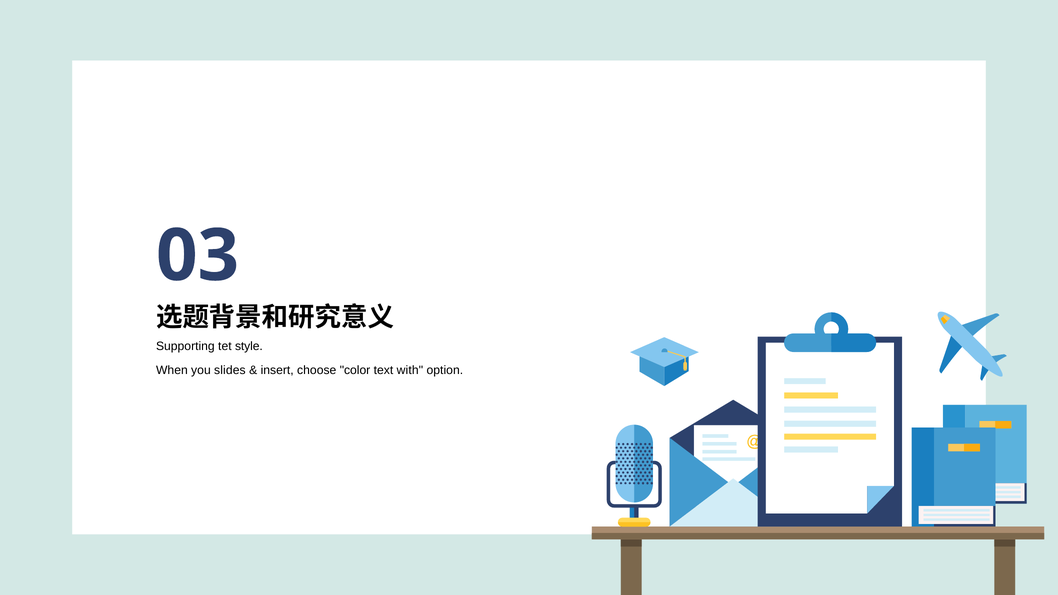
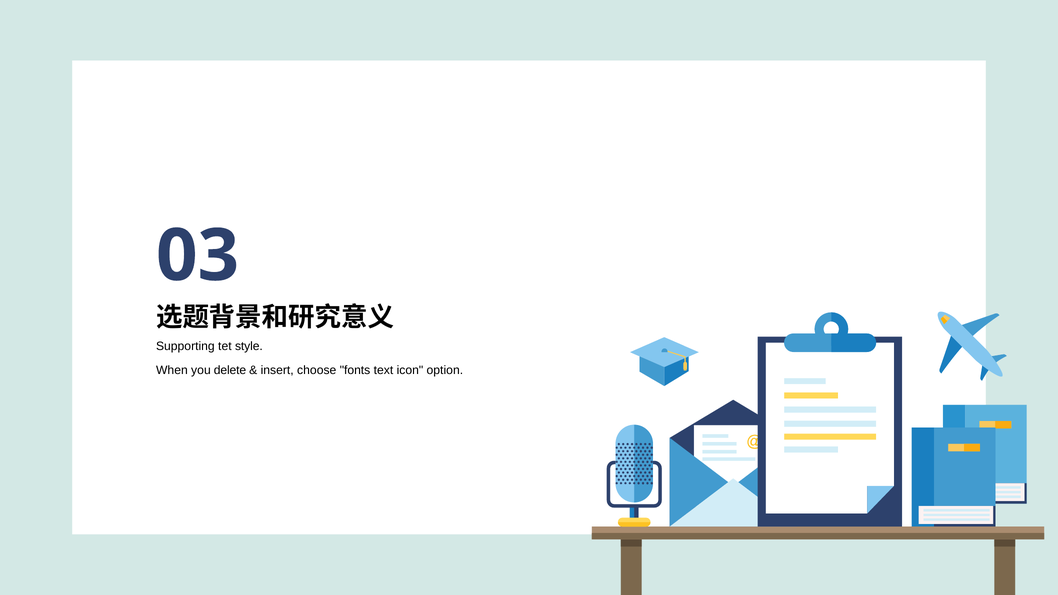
slides: slides -> delete (230, 370)
color: color -> fonts (355, 370)
with: with -> icon (410, 370)
